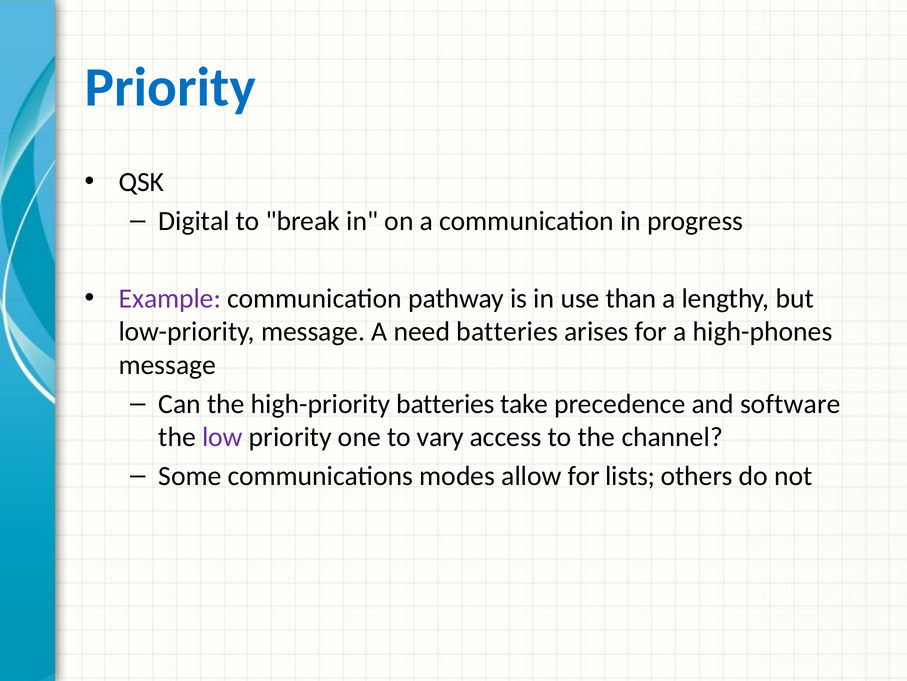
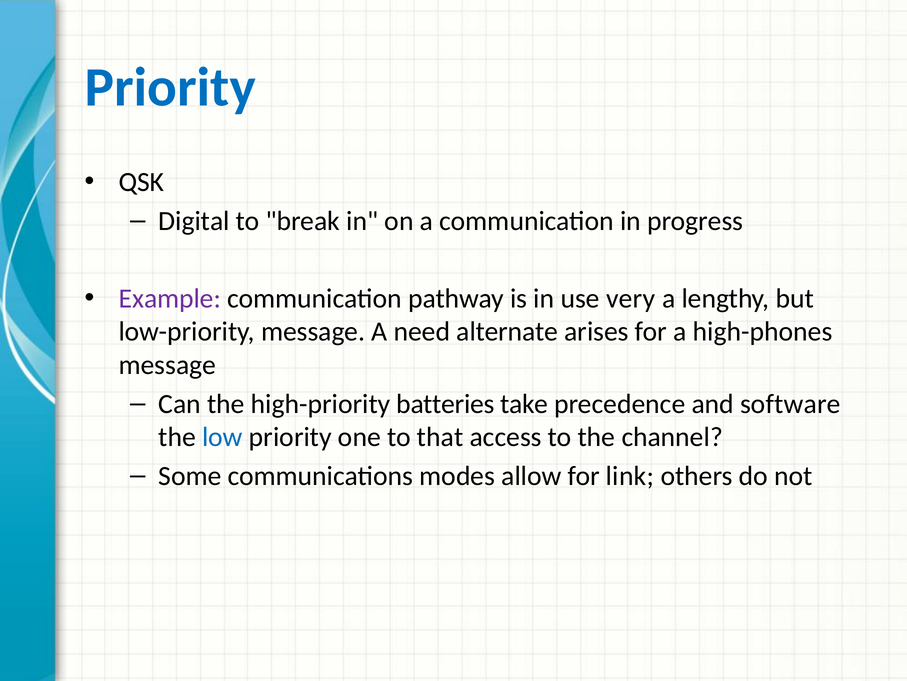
than: than -> very (631, 298)
need batteries: batteries -> alternate (507, 331)
low colour: purple -> blue (222, 437)
vary: vary -> that (440, 437)
lists: lists -> link (630, 475)
